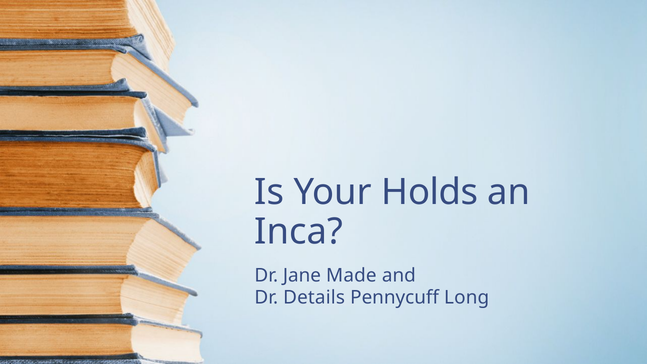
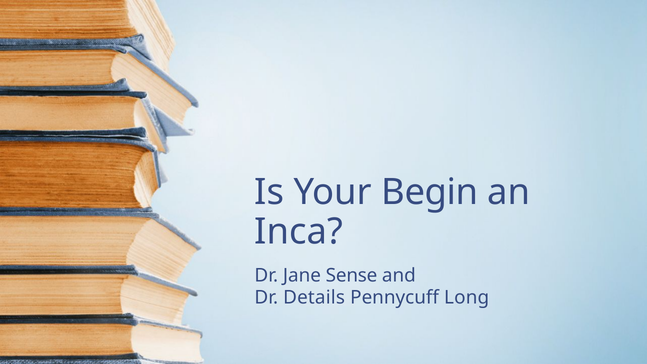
Holds: Holds -> Begin (430, 192)
Made: Made -> Sense (352, 276)
